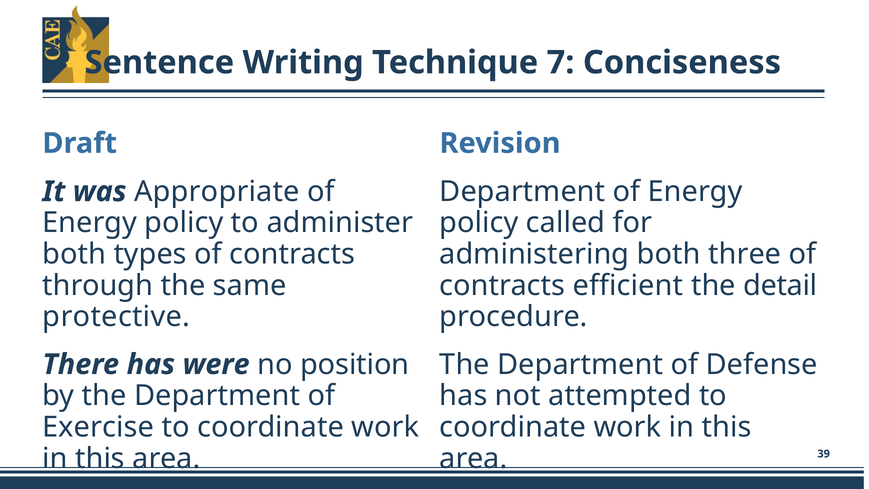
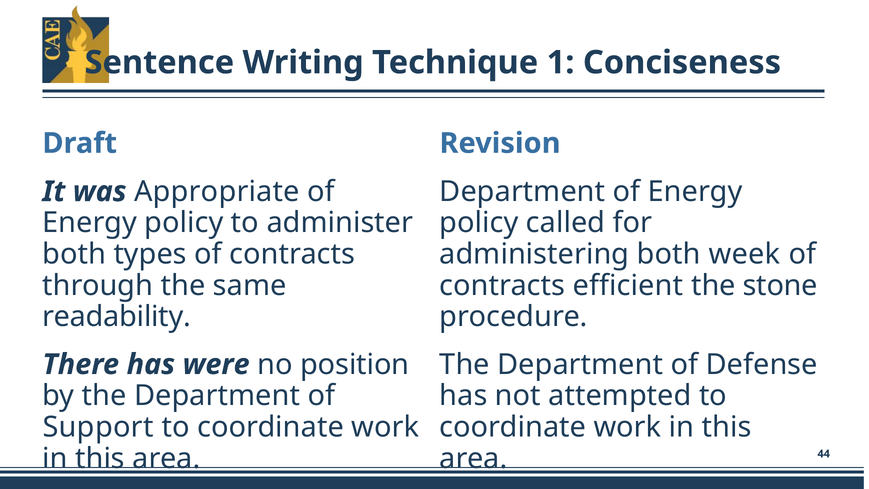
7: 7 -> 1 (561, 63)
three: three -> week (745, 254)
detail: detail -> stone (780, 285)
protective: protective -> readability (117, 317)
Exercise: Exercise -> Support (98, 427)
39: 39 -> 44 (824, 454)
